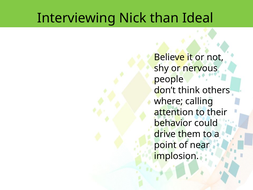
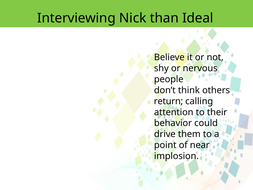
where: where -> return (168, 101)
